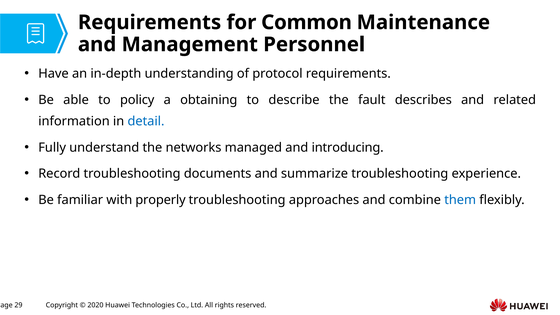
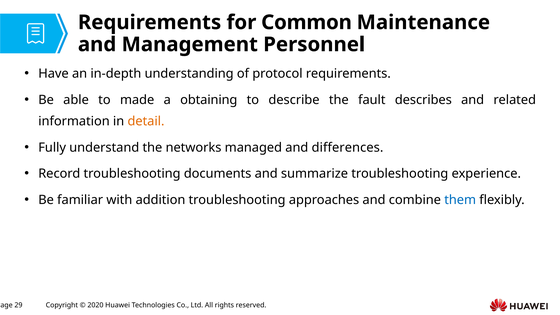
policy: policy -> made (137, 100)
detail colour: blue -> orange (146, 121)
introducing: introducing -> differences (348, 148)
properly: properly -> addition (160, 200)
